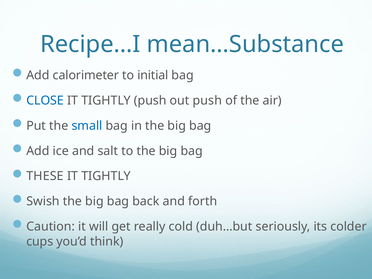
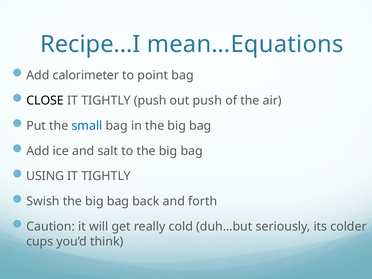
mean…Substance: mean…Substance -> mean…Equations (245, 44)
initial: initial -> point (153, 75)
CLOSE colour: blue -> black (45, 100)
THESE: THESE -> USING (45, 176)
